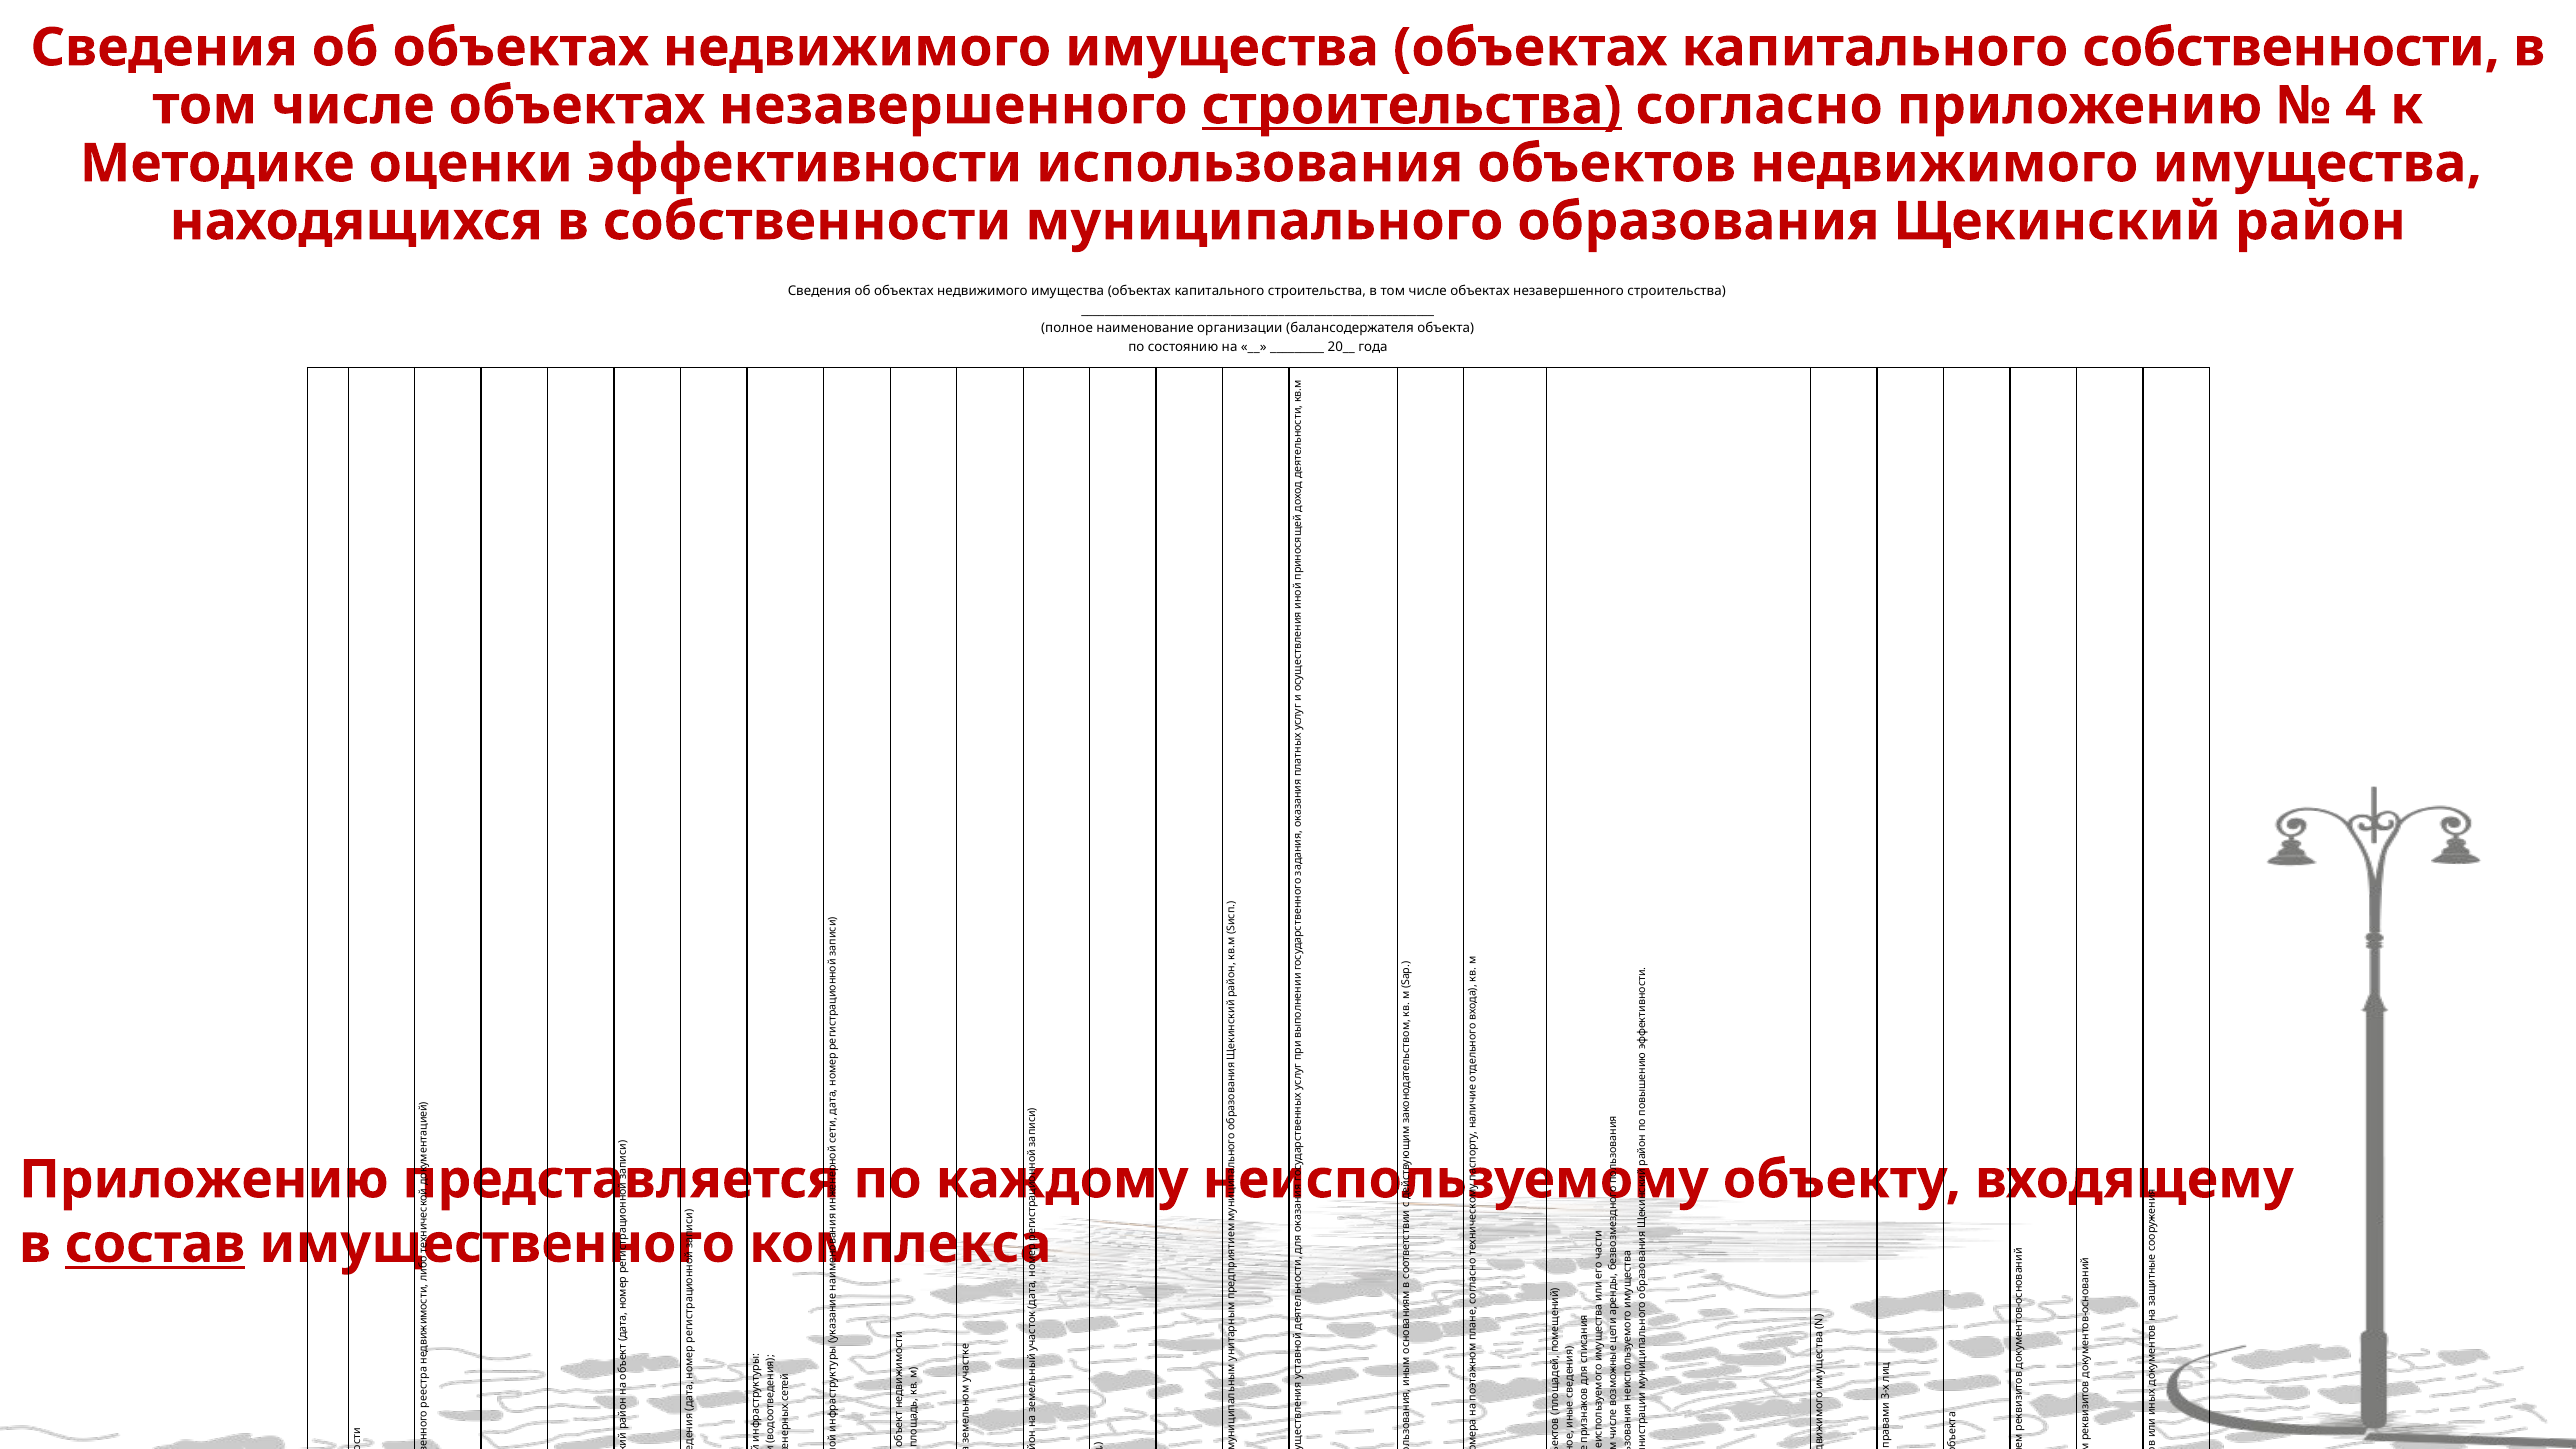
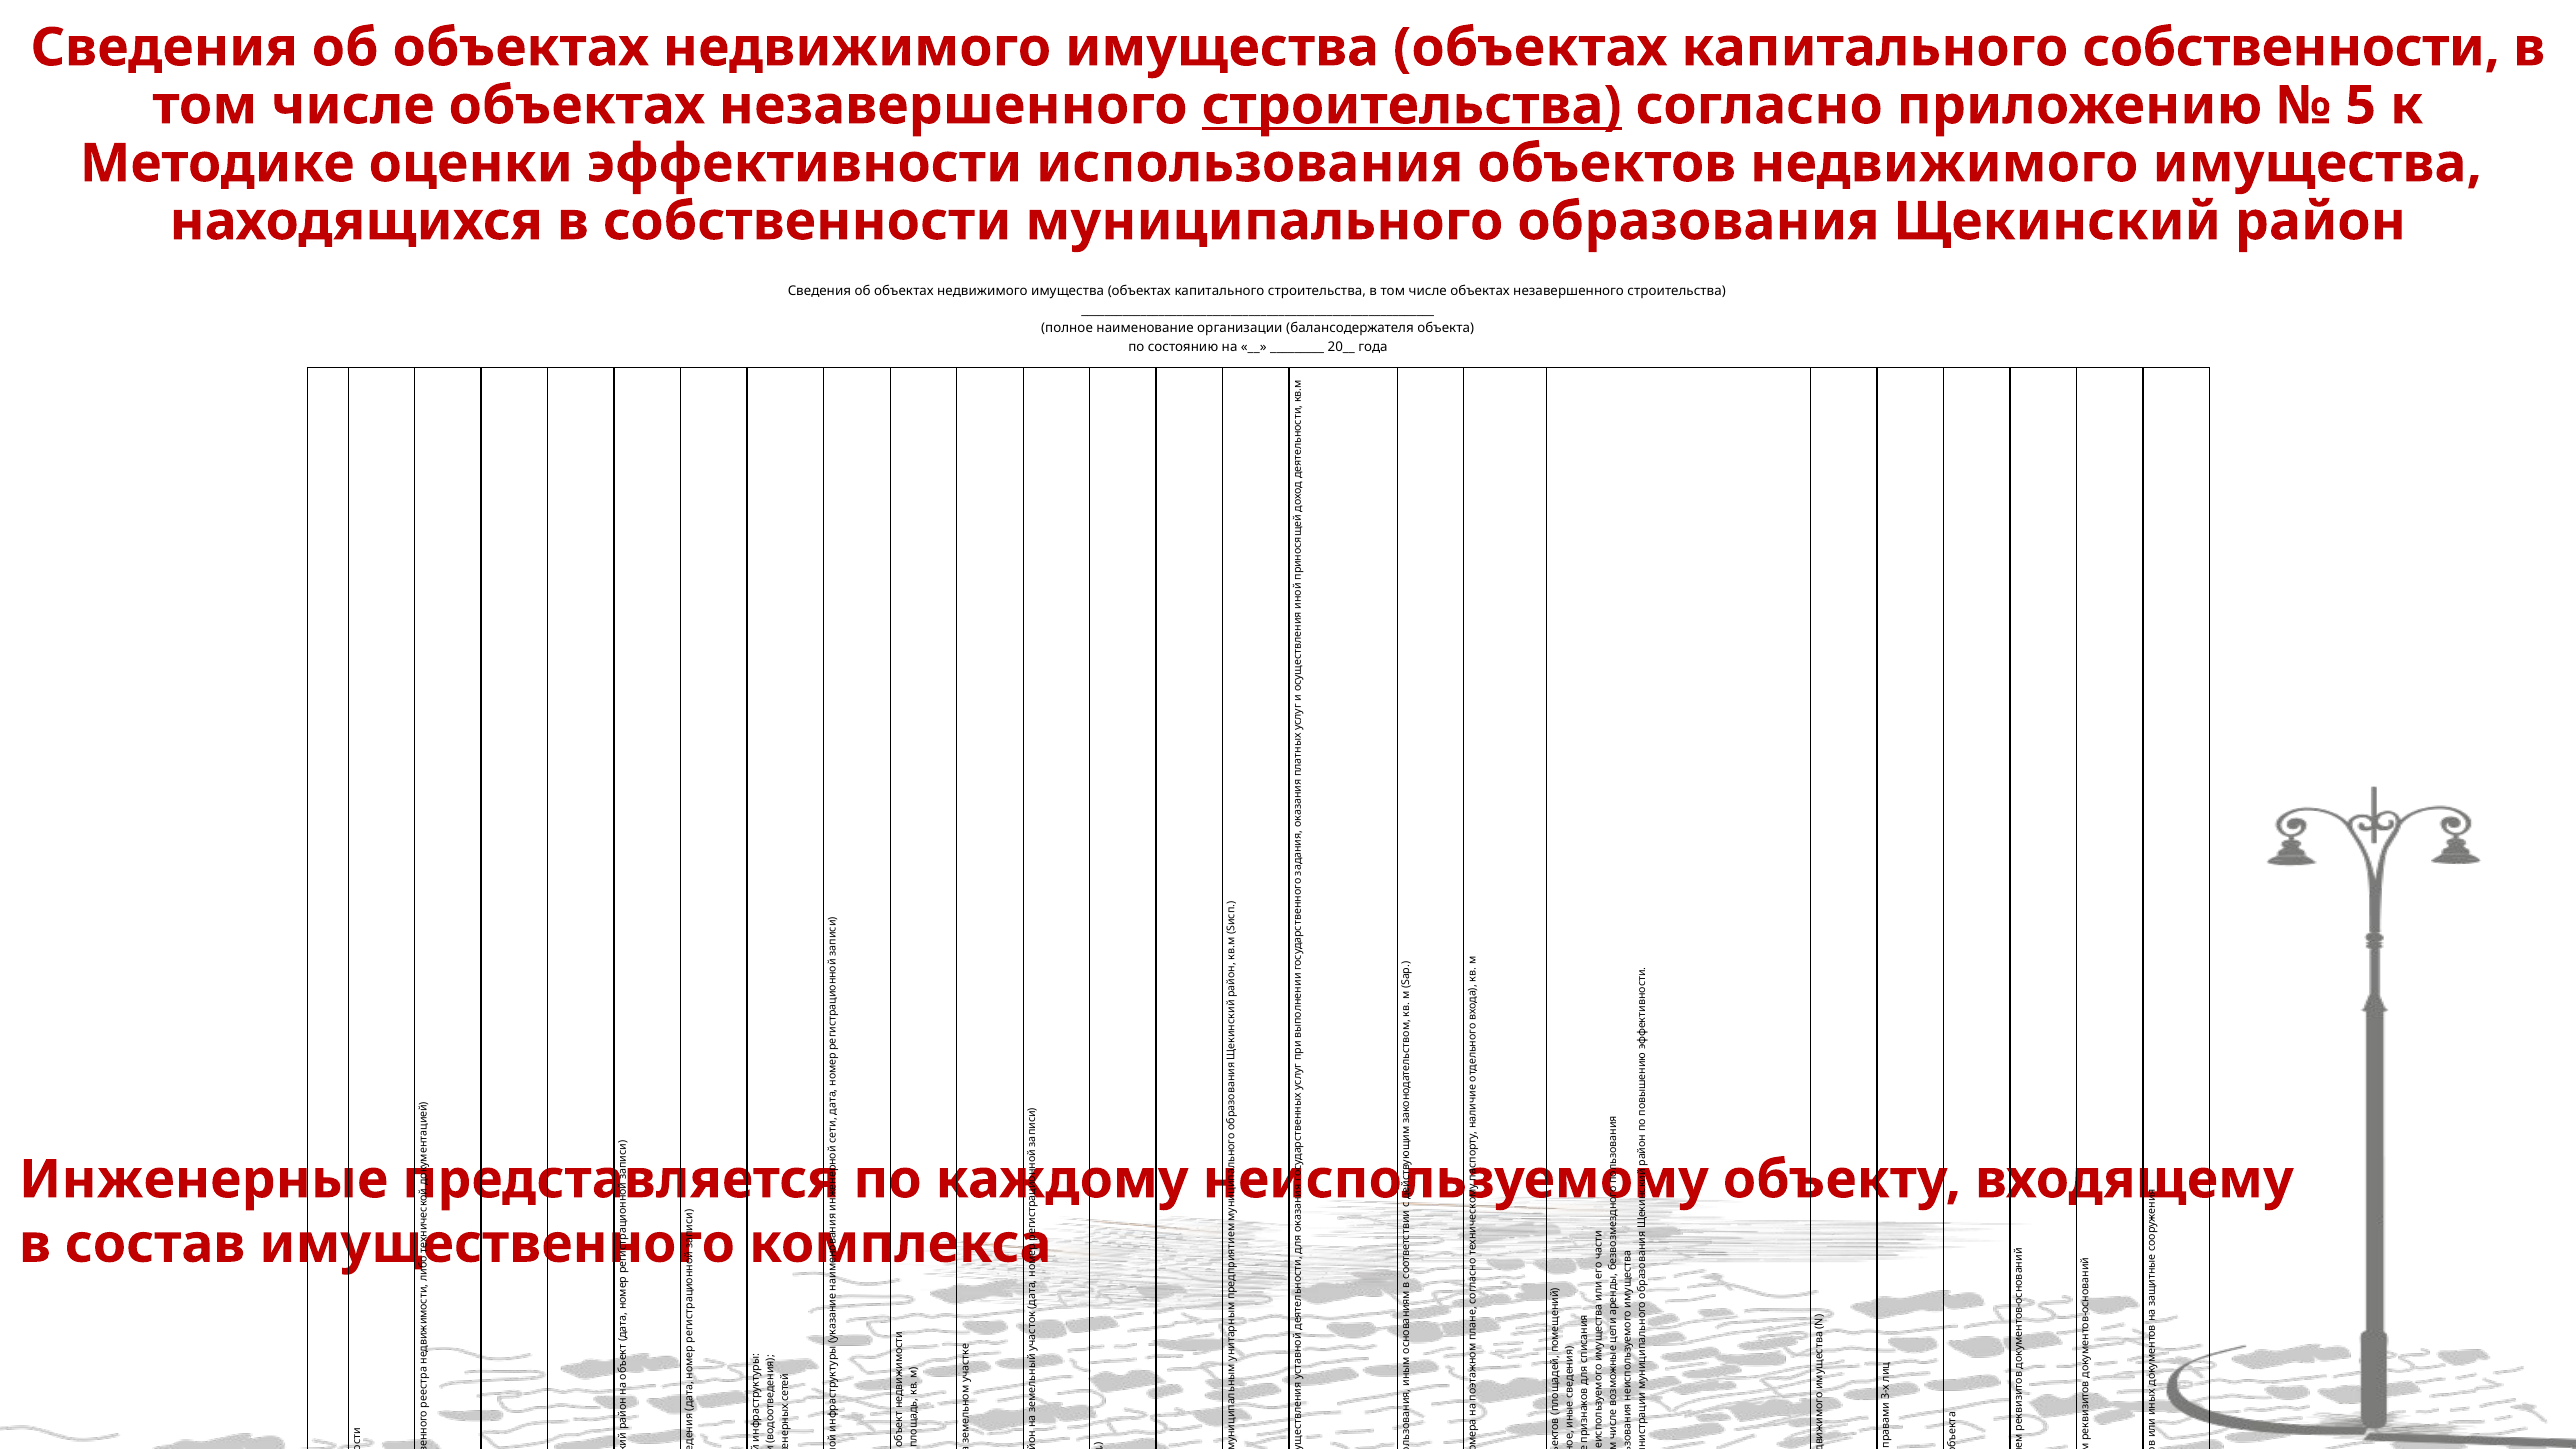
4: 4 -> 5 (2361, 106)
Приложению: Приложению -> Инженерные (204, 1180)
состав underline: present -> none (155, 1244)
